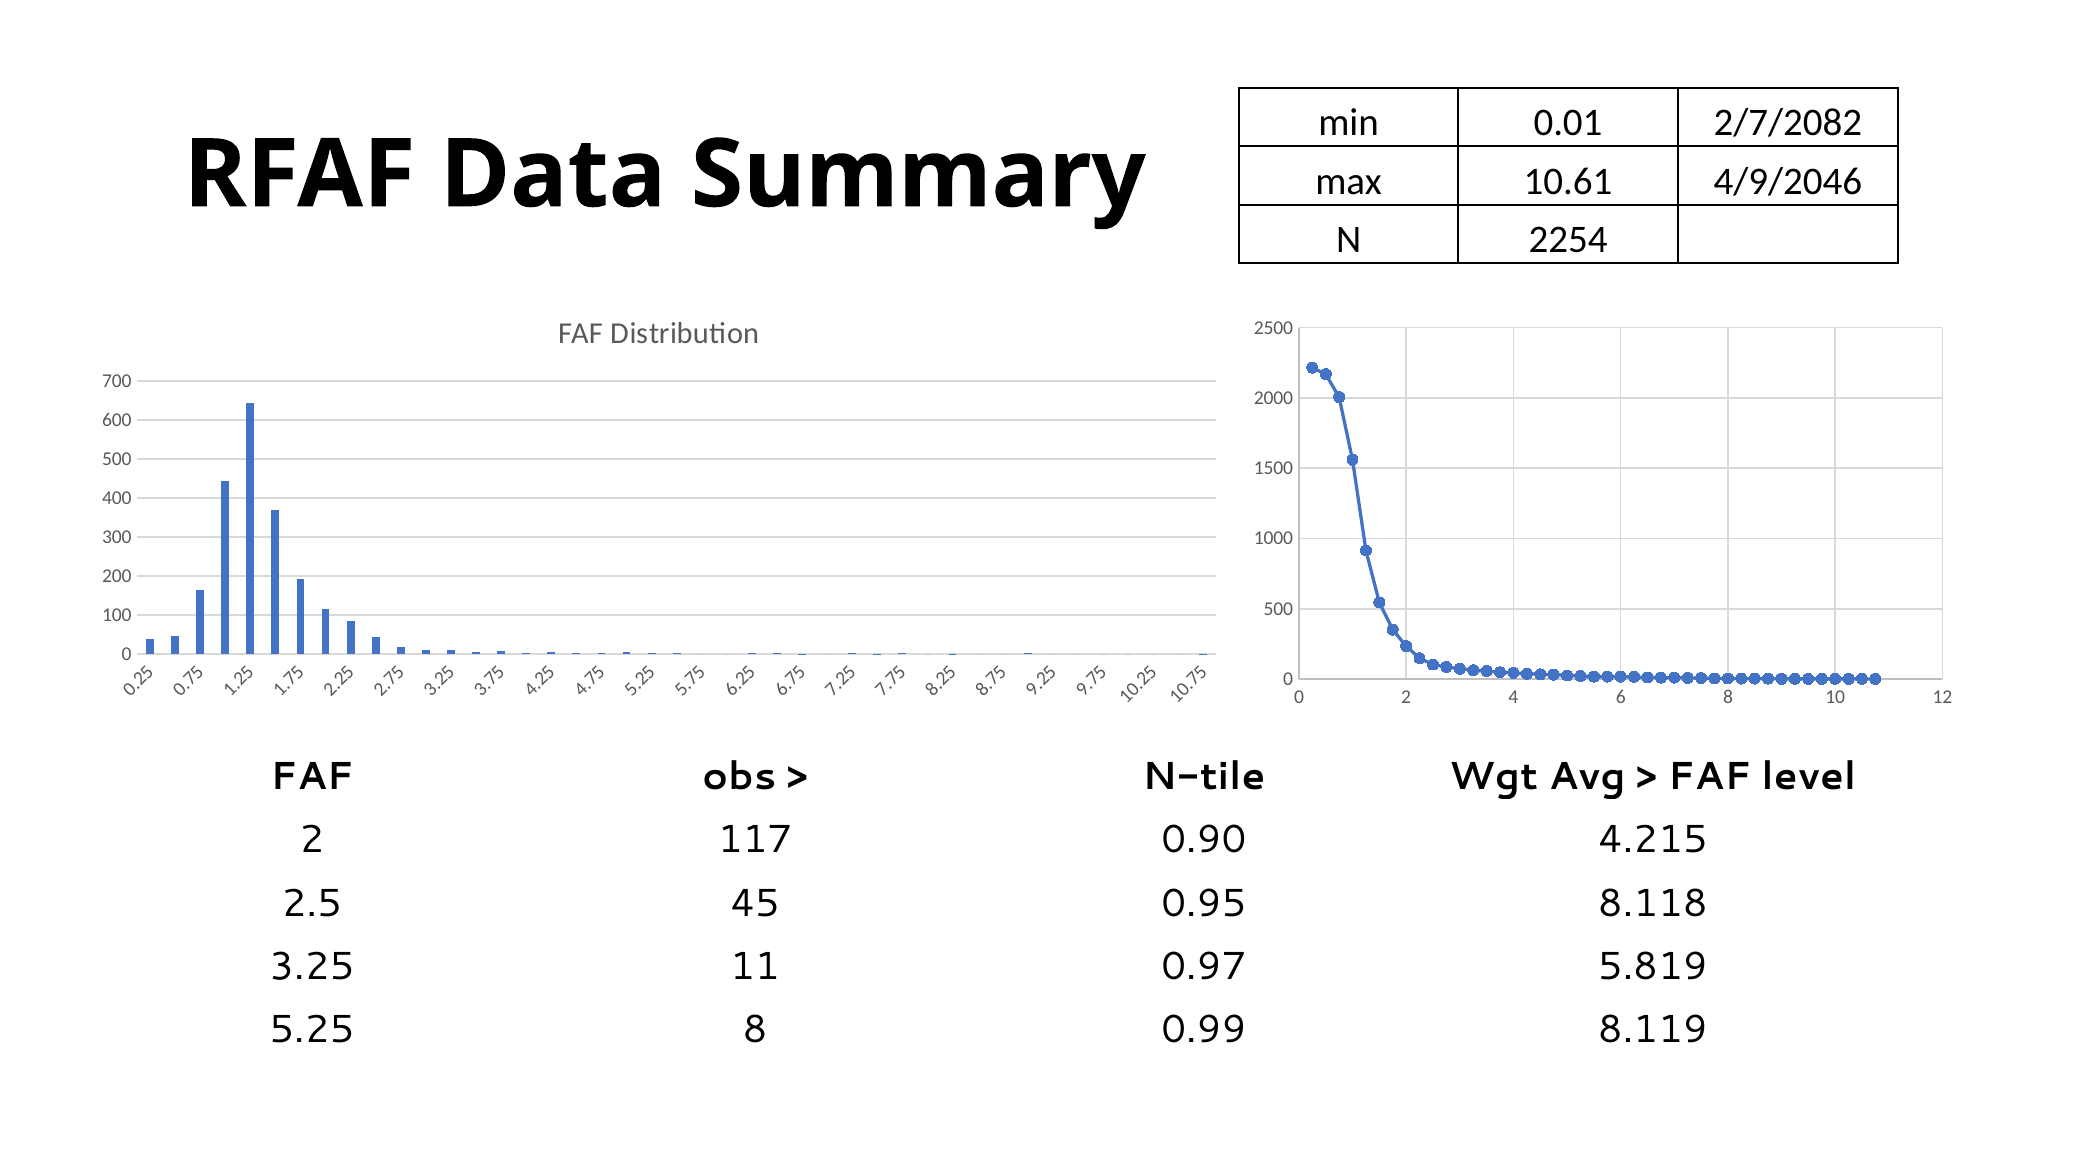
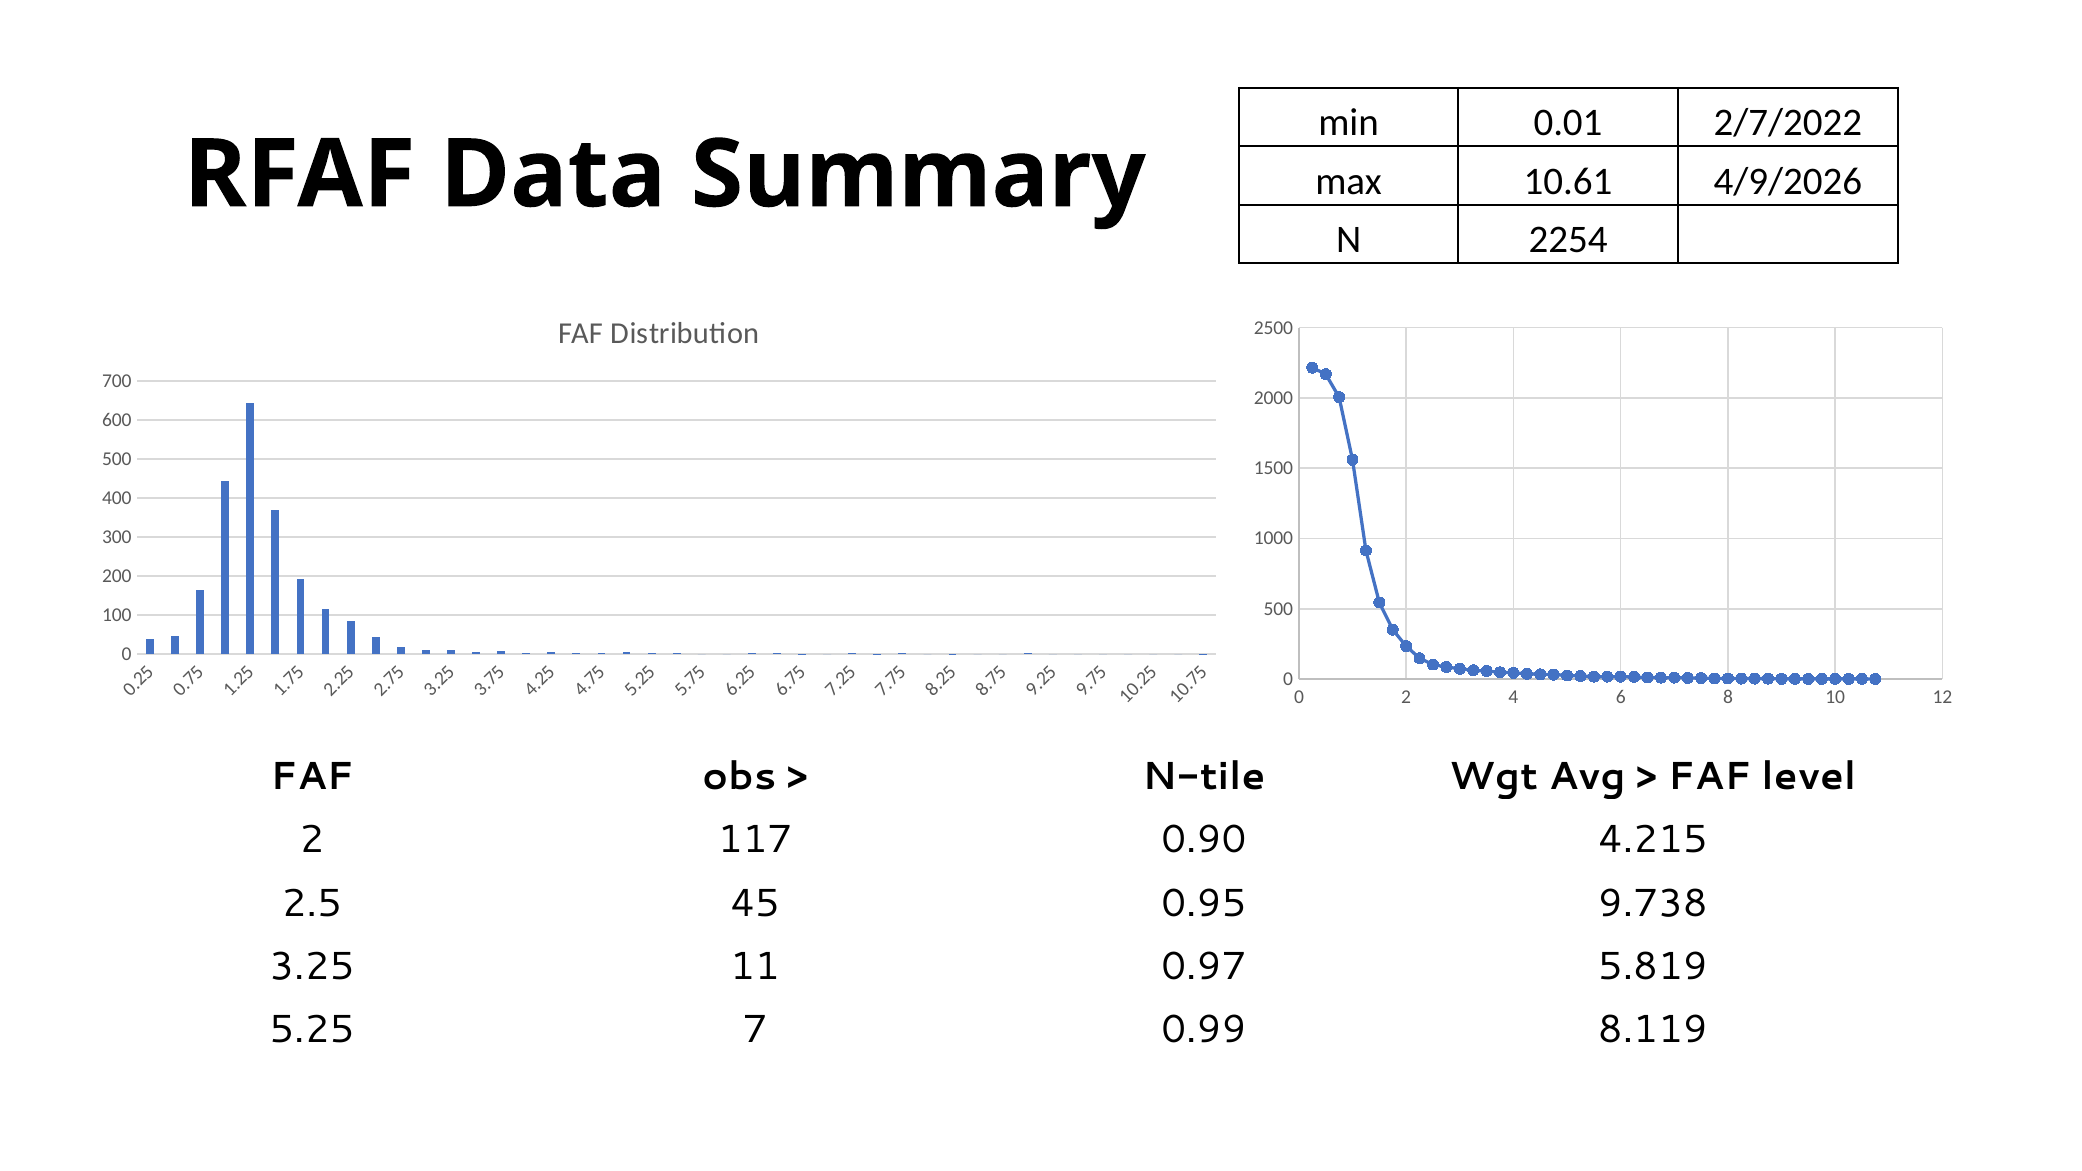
2/7/2082: 2/7/2082 -> 2/7/2022 (1788, 123)
4/9/2046: 4/9/2046 -> 4/9/2026 (1788, 181)
8.118: 8.118 -> 9.738 (1653, 903)
5.25 8: 8 -> 7 (755, 1030)
